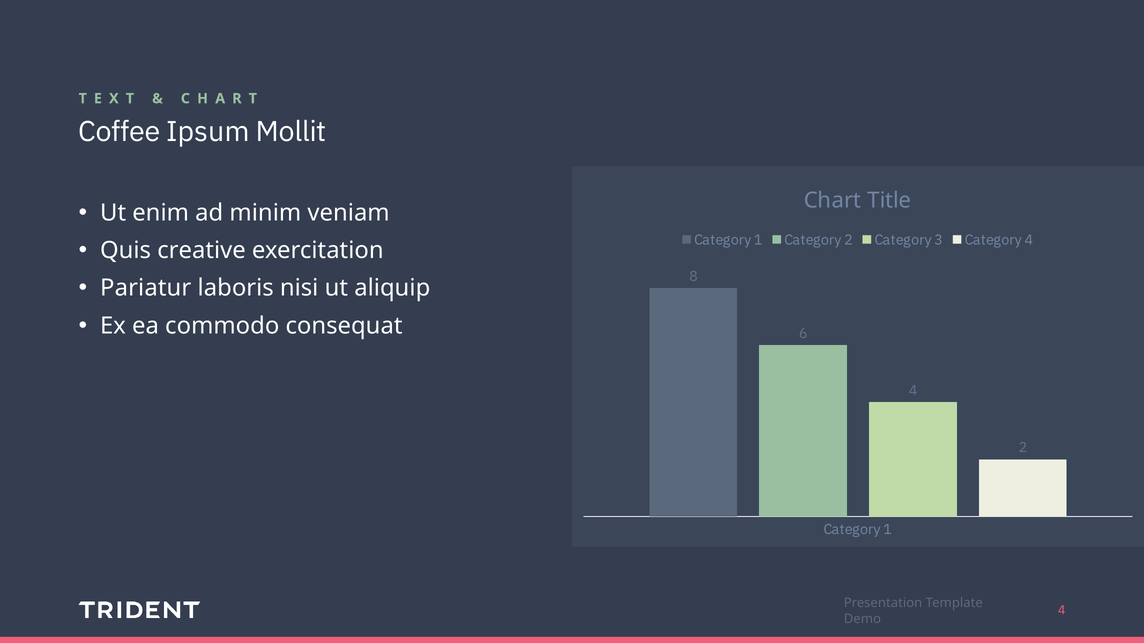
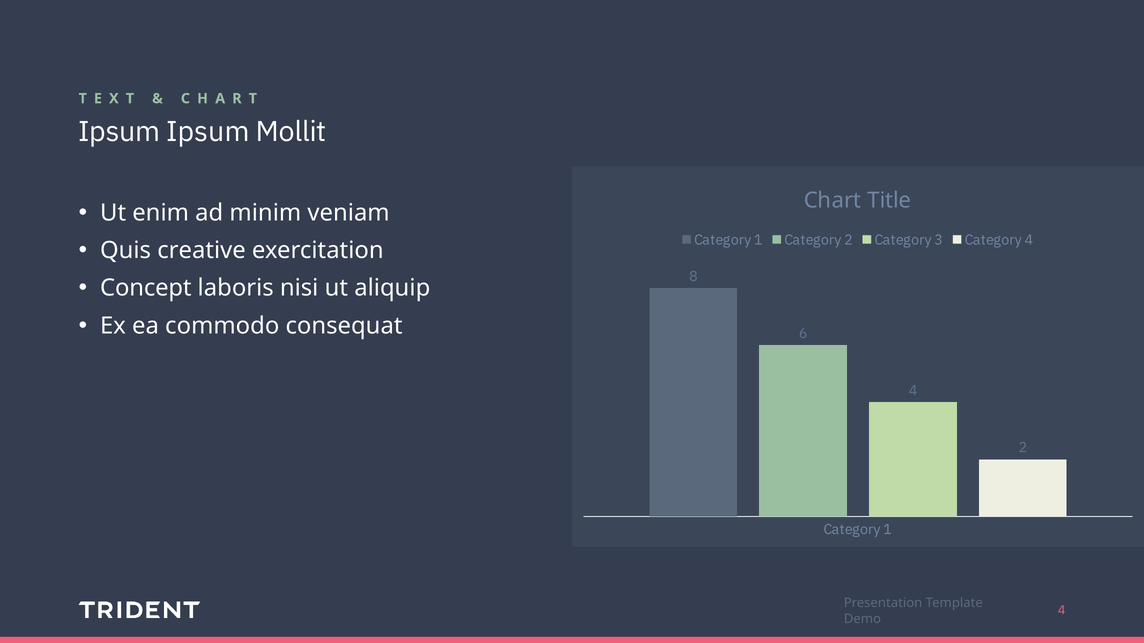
Coffee: Coffee -> Ipsum (119, 132)
Pariatur: Pariatur -> Concept (146, 288)
